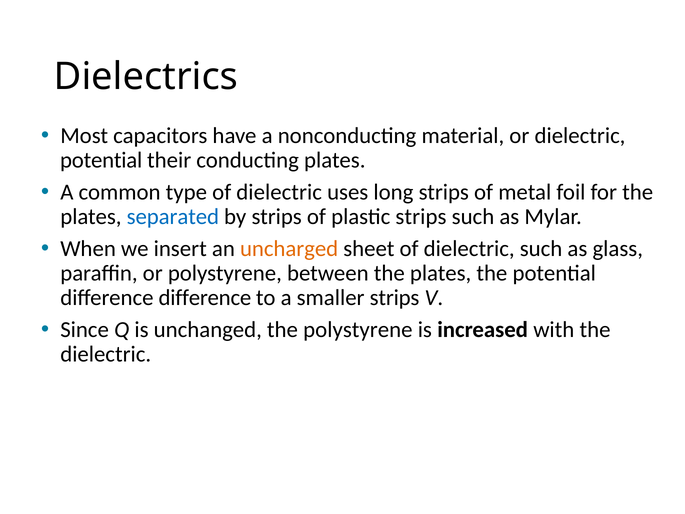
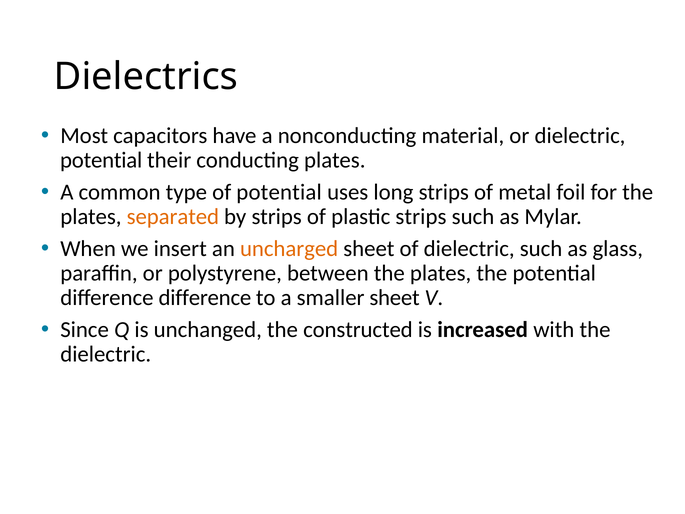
type of dielectric: dielectric -> potential (279, 192)
separated colour: blue -> orange (173, 217)
smaller strips: strips -> sheet (395, 298)
the polystyrene: polystyrene -> constructed (358, 329)
